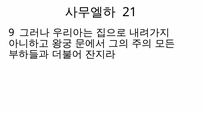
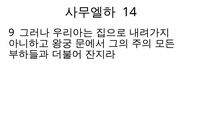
21: 21 -> 14 (130, 12)
